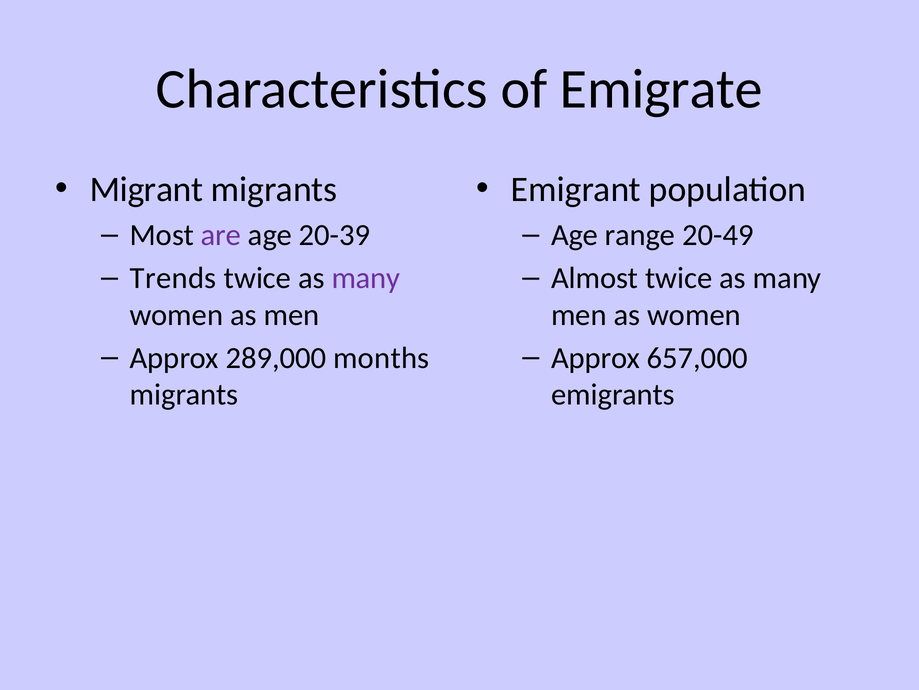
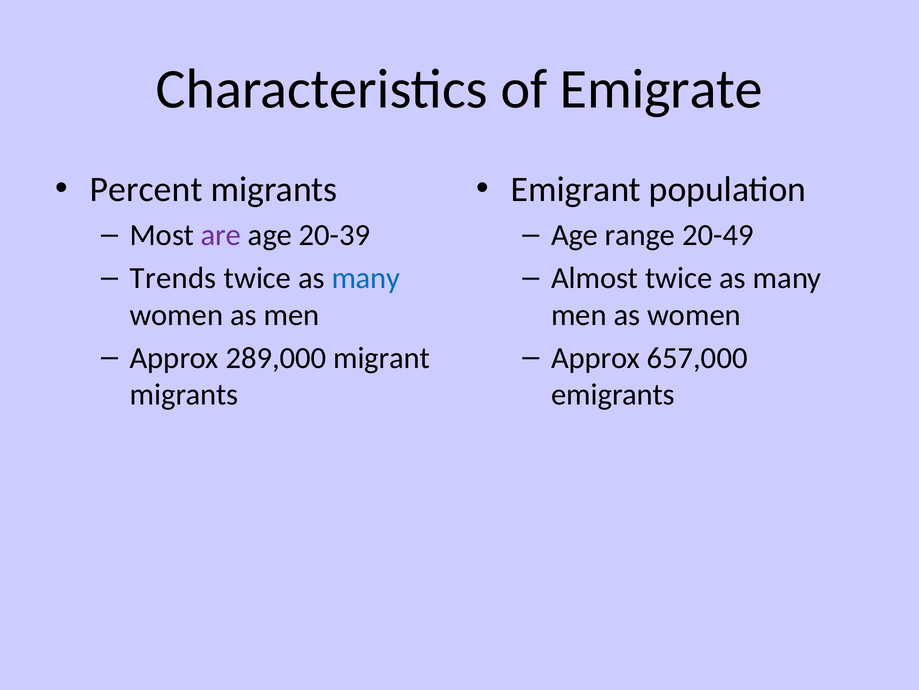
Migrant: Migrant -> Percent (146, 189)
many colour: purple -> blue (366, 278)
months: months -> migrant (382, 357)
